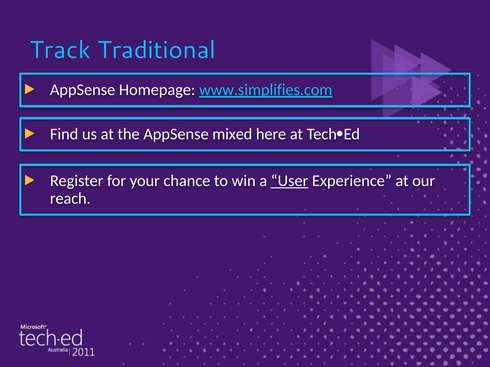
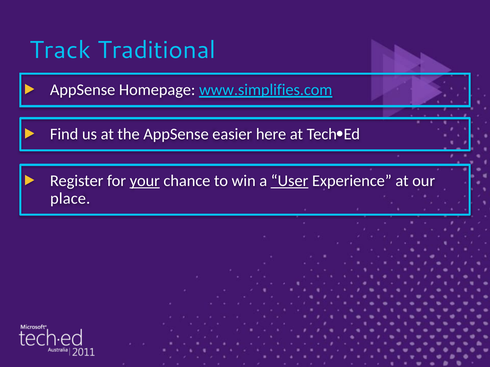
mixed: mixed -> easier (232, 134)
your underline: none -> present (145, 181)
reach: reach -> place (70, 199)
